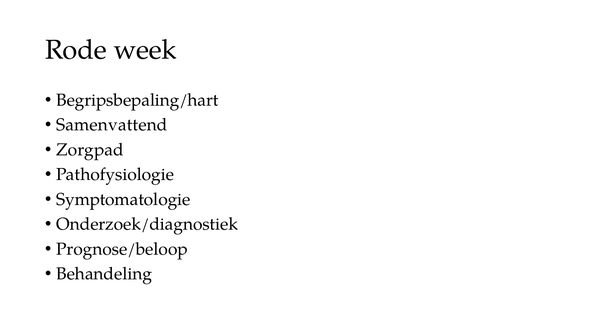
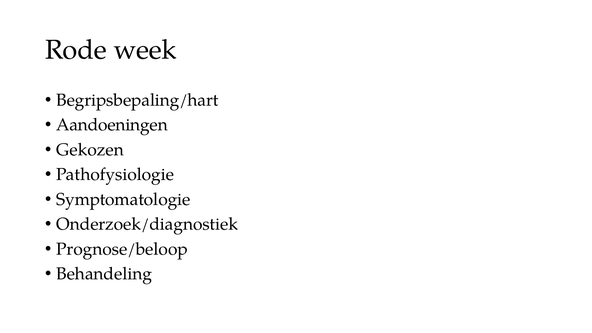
Samenvattend: Samenvattend -> Aandoeningen (112, 125)
Zorgpad: Zorgpad -> Gekozen (90, 150)
